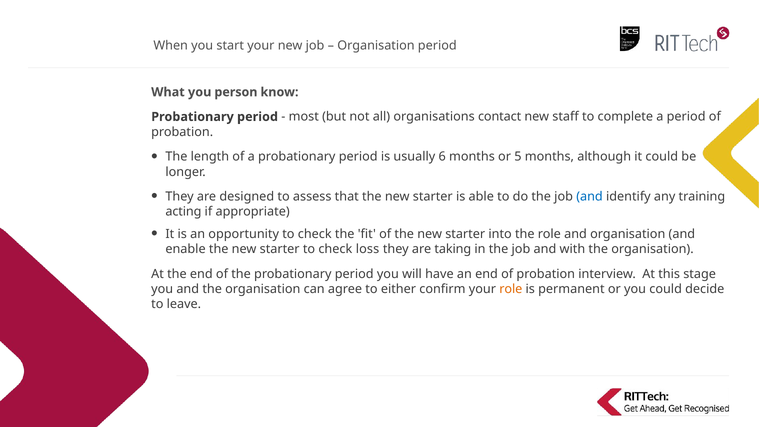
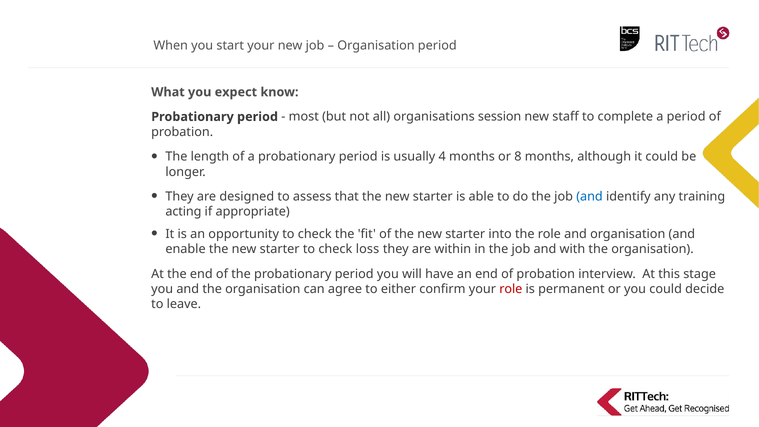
person: person -> expect (236, 92)
contact: contact -> session (500, 117)
6: 6 -> 4 (442, 157)
5: 5 -> 8 (518, 157)
taking: taking -> within (453, 249)
role colour: orange -> red (511, 289)
